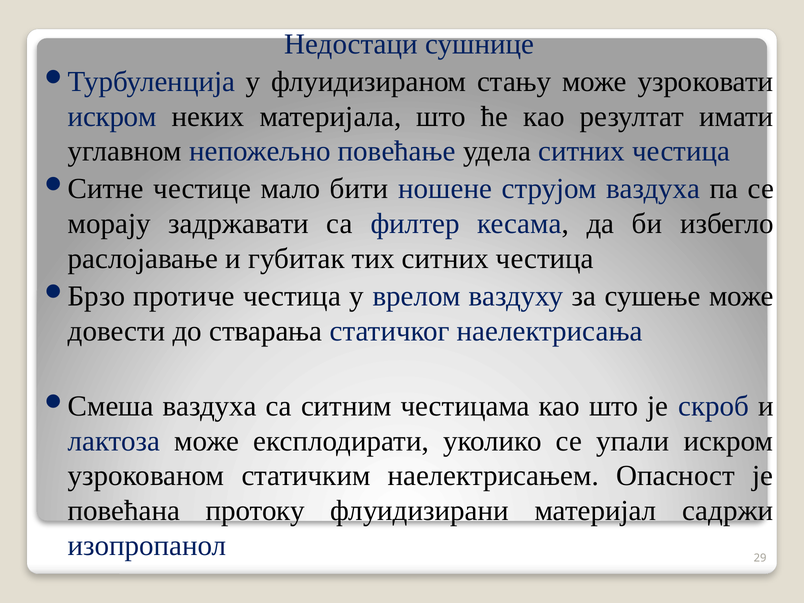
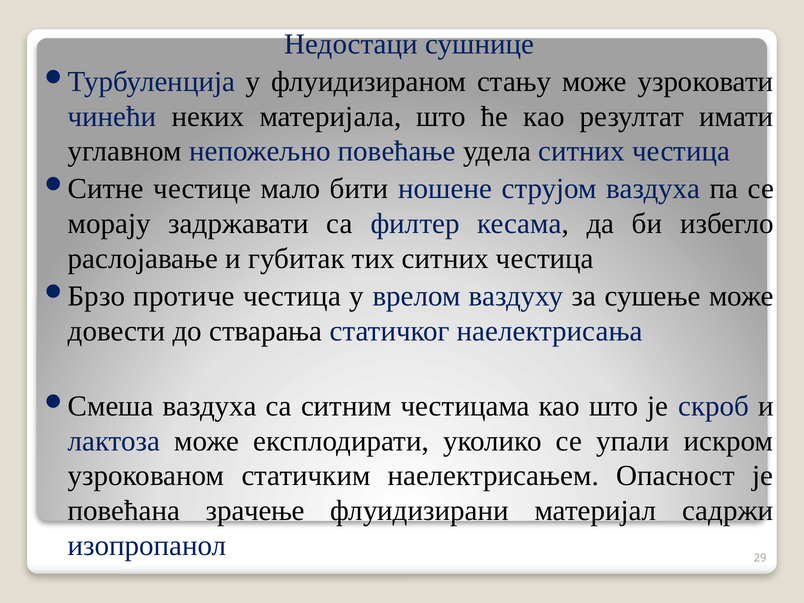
искром: искром -> чинећи (112, 116)
протоку: протоку -> зрачење (255, 511)
